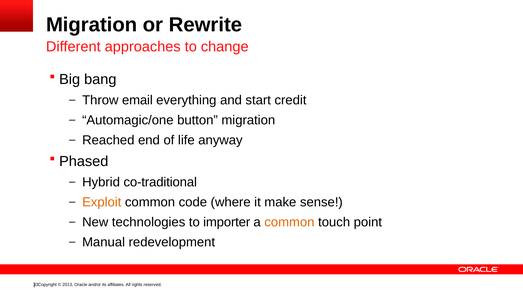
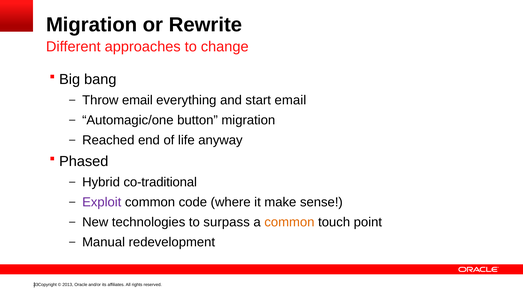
start credit: credit -> email (290, 100)
Exploit colour: orange -> purple (102, 202)
importer: importer -> surpass (227, 222)
